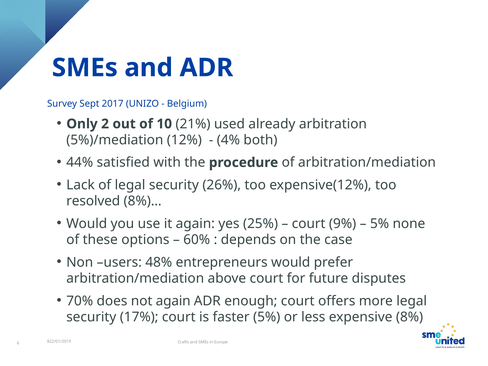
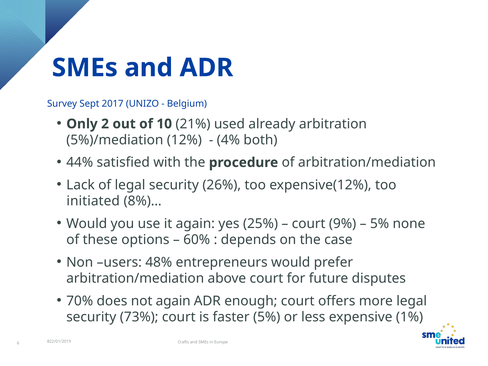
resolved: resolved -> initiated (93, 201)
17%: 17% -> 73% (139, 317)
8%: 8% -> 1% (410, 317)
